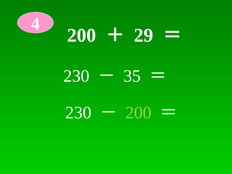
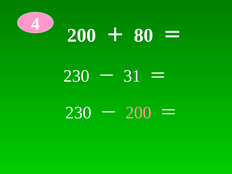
29: 29 -> 80 (144, 35)
35: 35 -> 31 (132, 76)
200 colour: light green -> pink (138, 113)
